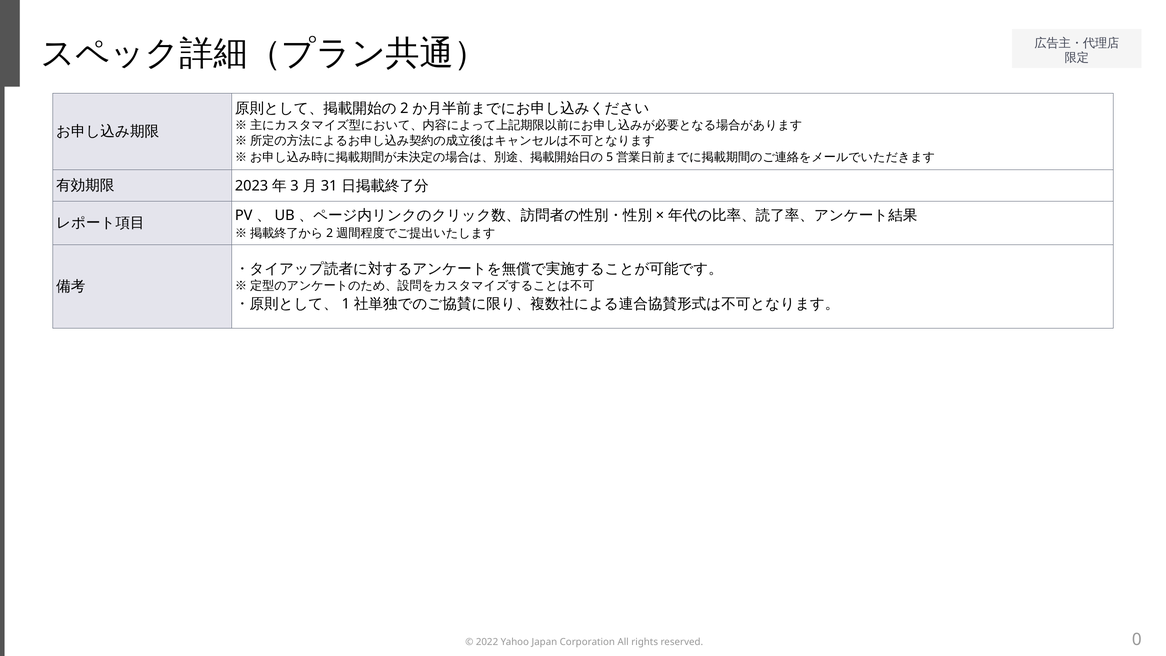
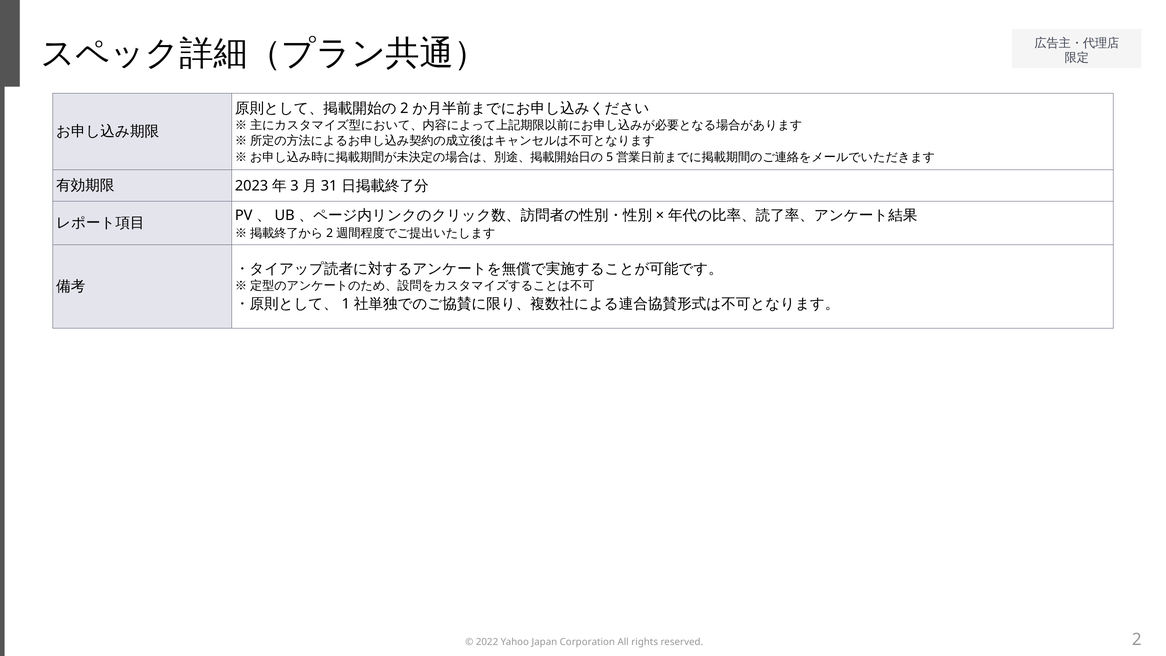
0: 0 -> 2 (1137, 640)
